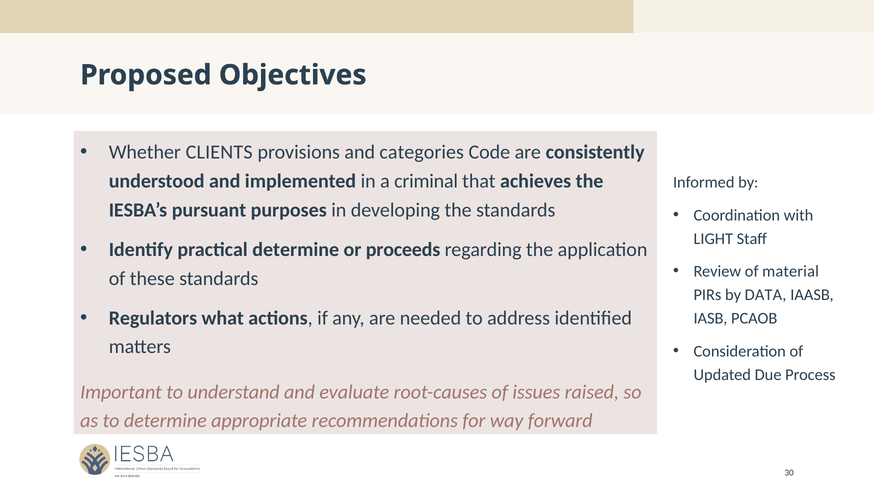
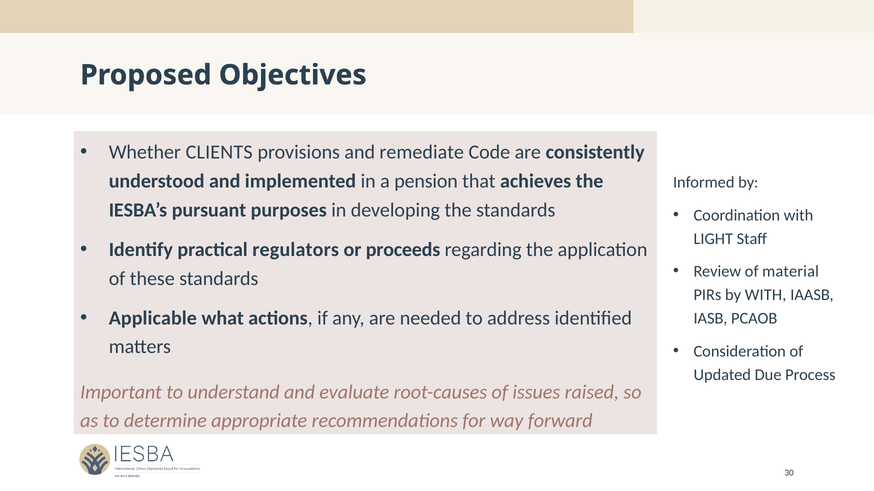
categories: categories -> remediate (422, 153)
criminal: criminal -> pension (426, 181)
practical determine: determine -> regulators (296, 250)
by DATA: DATA -> WITH (766, 295)
Regulators: Regulators -> Applicable (153, 319)
